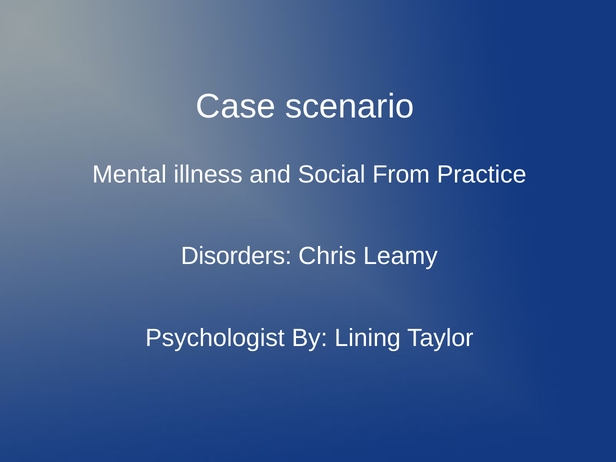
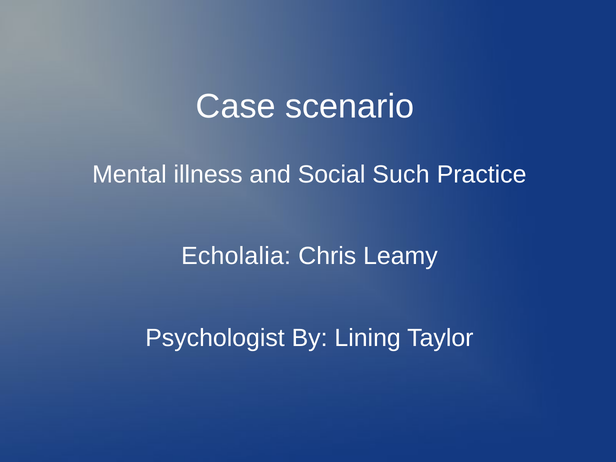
From: From -> Such (401, 175)
Disorders: Disorders -> Echolalia (236, 256)
